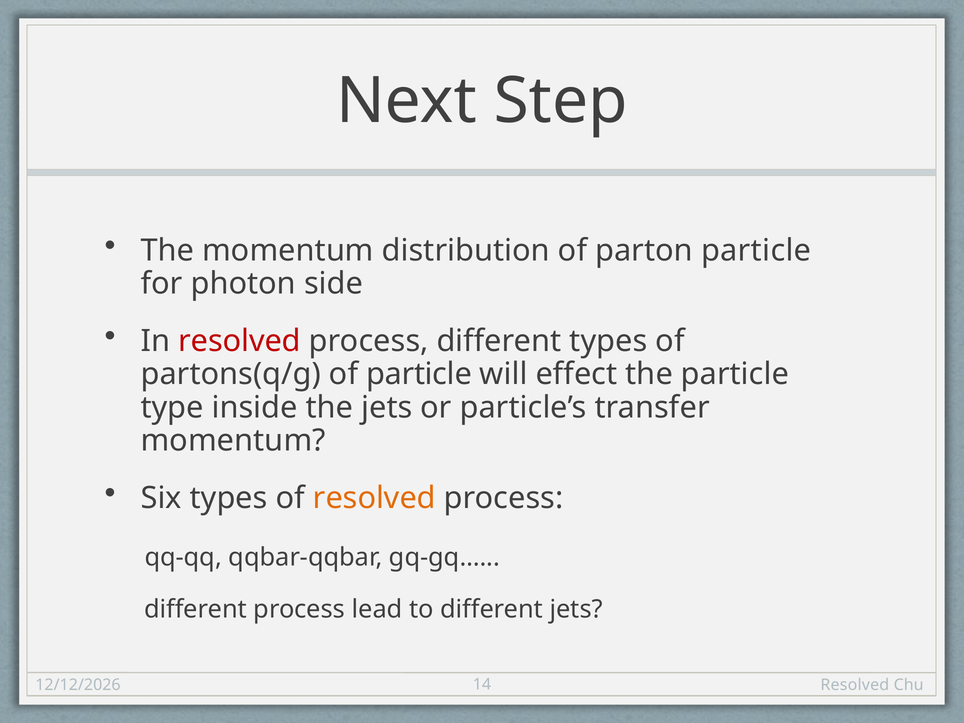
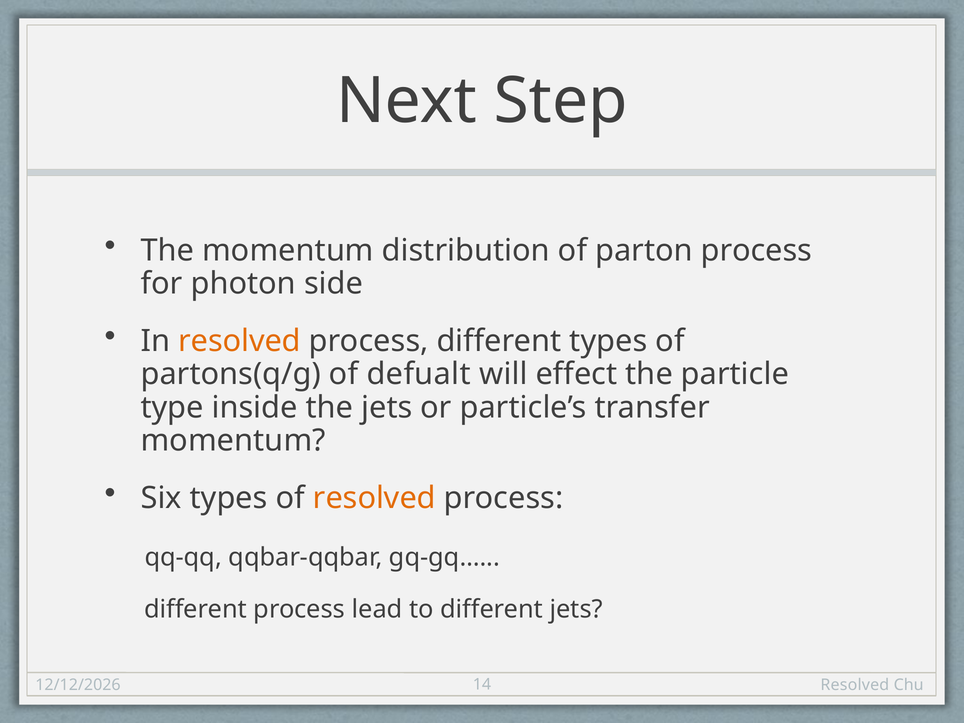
parton particle: particle -> process (756, 250)
resolved colour: red -> orange (239, 341)
of particle: particle -> defualt (419, 374)
